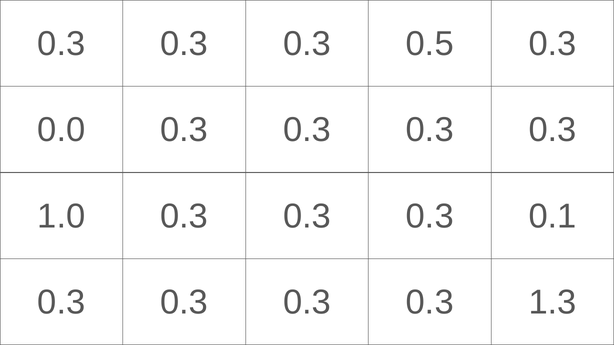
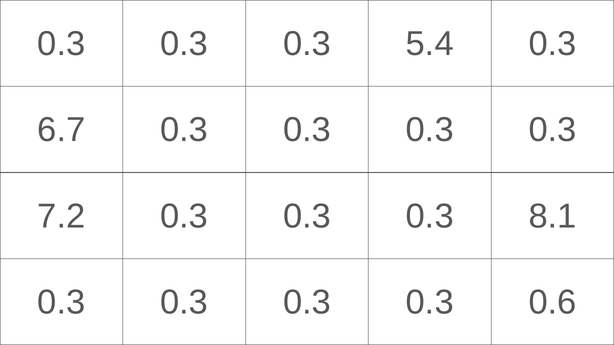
0.5: 0.5 -> 5.4 (430, 44)
0.0: 0.0 -> 6.7 (61, 130)
1.0: 1.0 -> 7.2 (61, 216)
0.1: 0.1 -> 8.1 (553, 216)
1.3: 1.3 -> 0.6 (553, 303)
